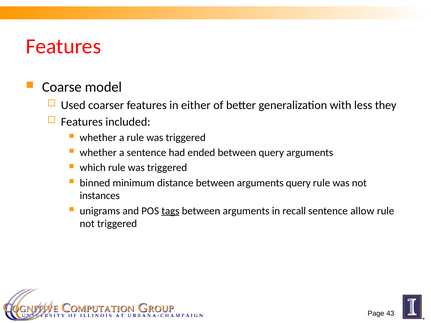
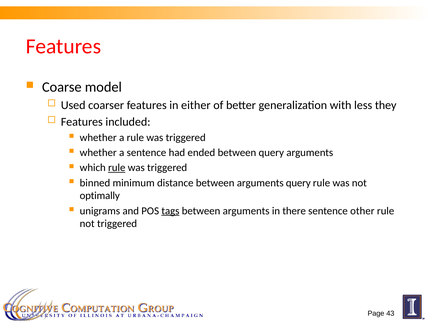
rule underline: none -> present (117, 168)
instances: instances -> optimally (100, 196)
recall: recall -> there (294, 211)
allow: allow -> other (362, 211)
